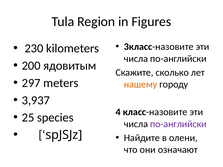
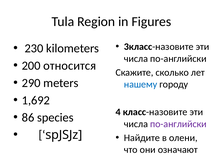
ядовитым: ядовитым -> относится (70, 66)
297: 297 -> 290 (31, 83)
нашему colour: orange -> blue (141, 84)
3,937: 3,937 -> 1,692 (36, 100)
25: 25 -> 86 (28, 118)
